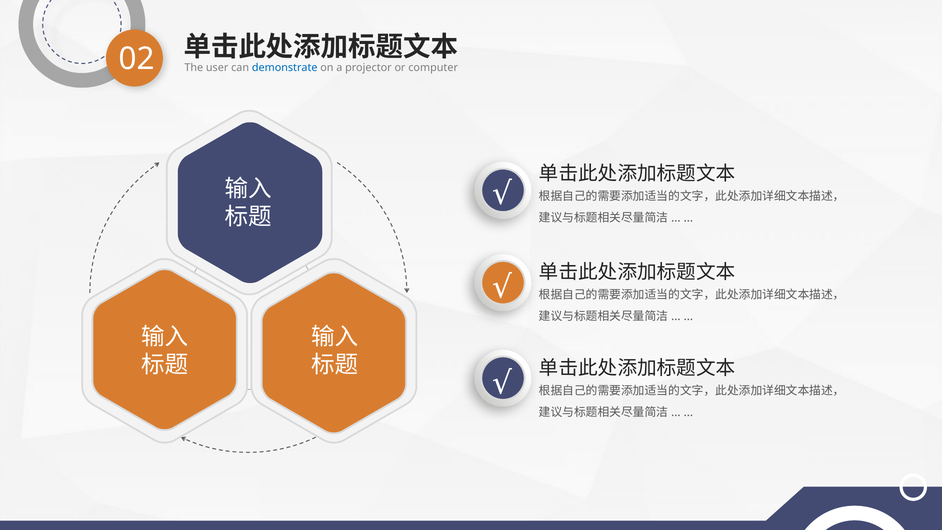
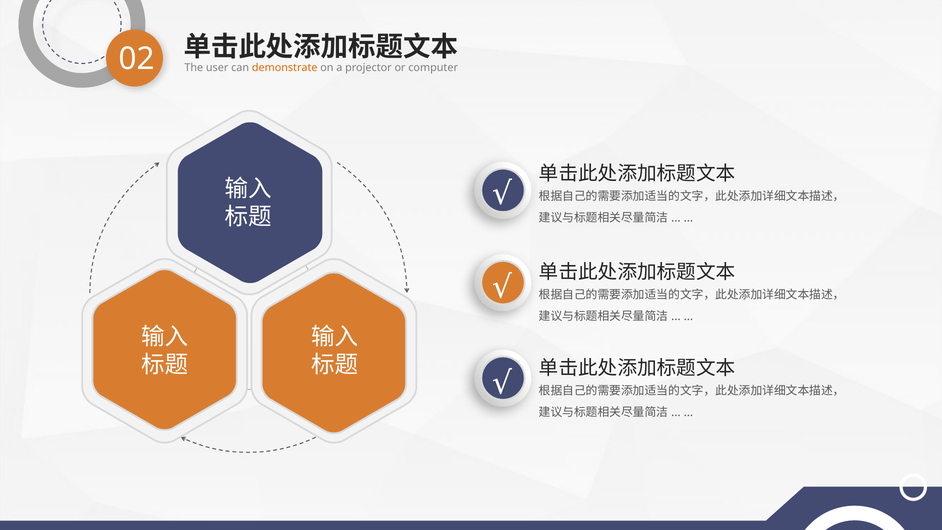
demonstrate colour: blue -> orange (285, 68)
